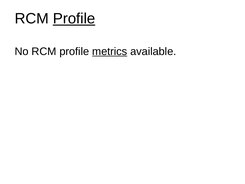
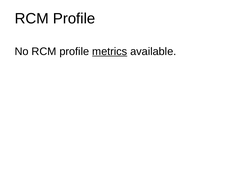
Profile underline: present -> none (74, 19)
